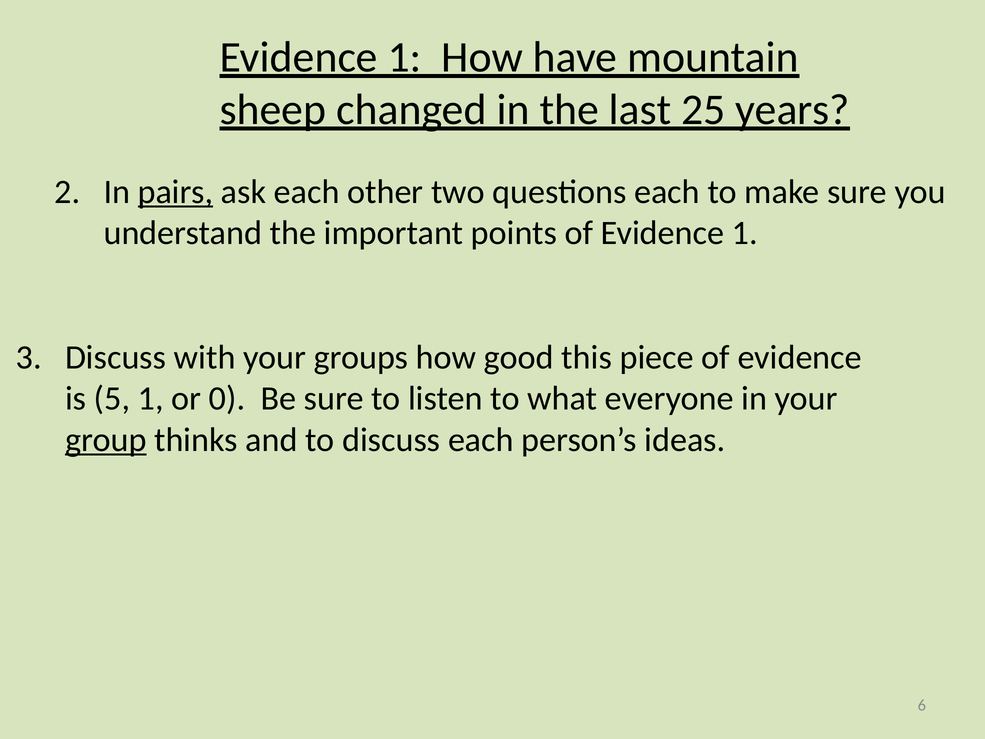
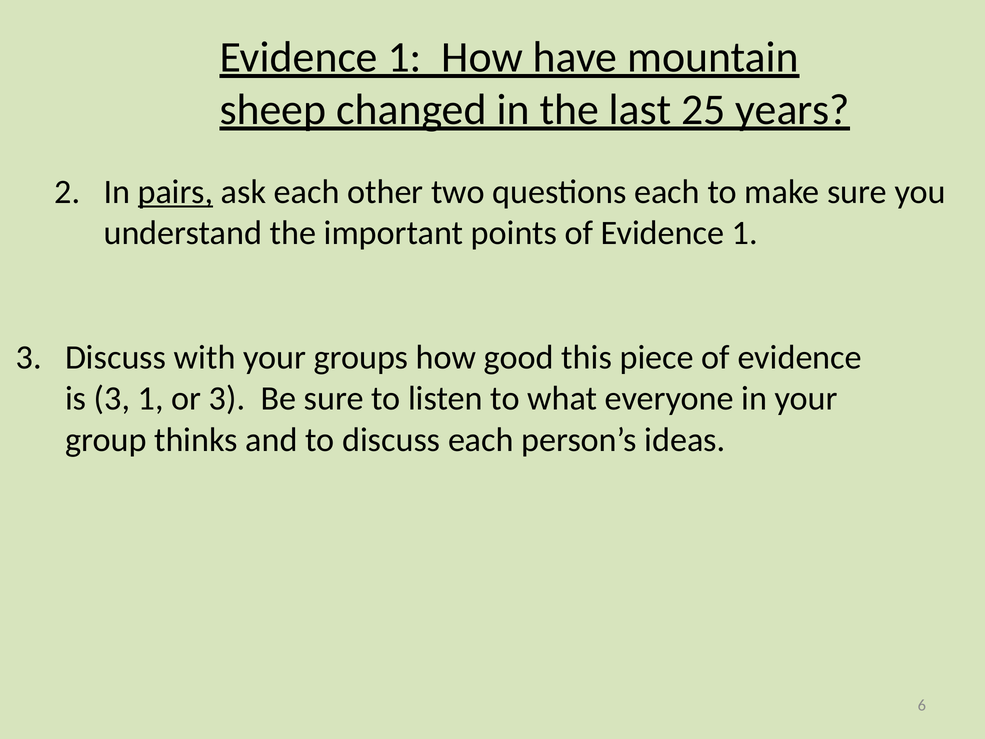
is 5: 5 -> 3 (112, 399)
or 0: 0 -> 3 (227, 399)
group underline: present -> none (106, 440)
